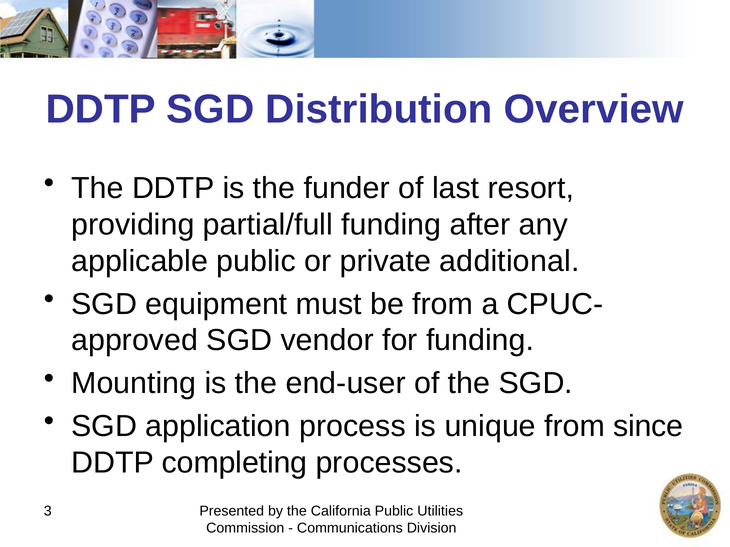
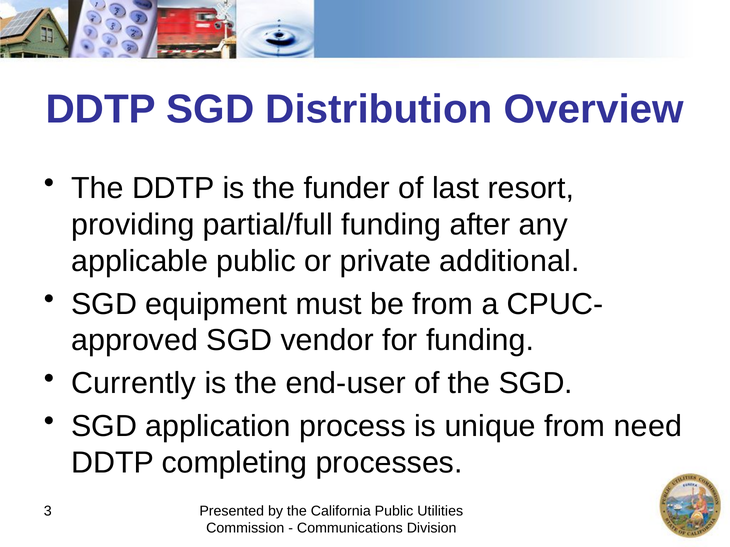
Mounting: Mounting -> Currently (134, 384)
since: since -> need (648, 427)
